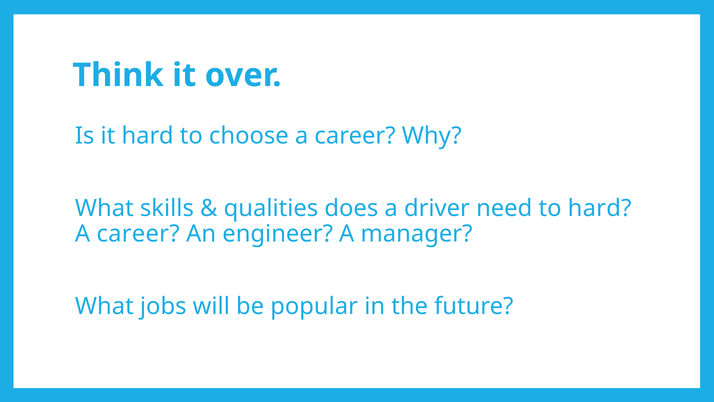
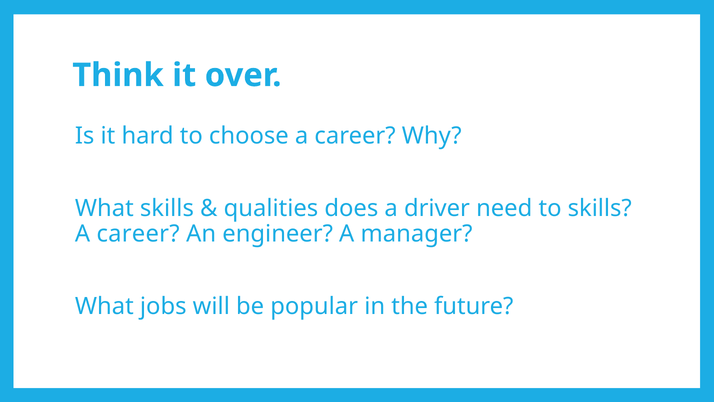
to hard: hard -> skills (600, 208)
